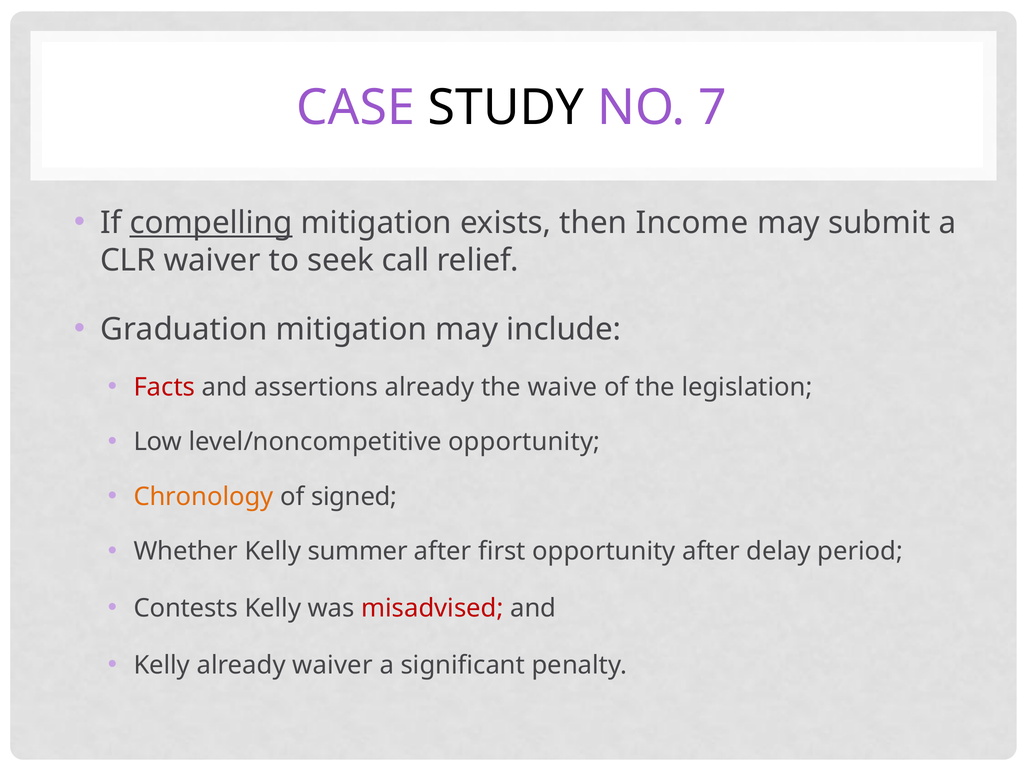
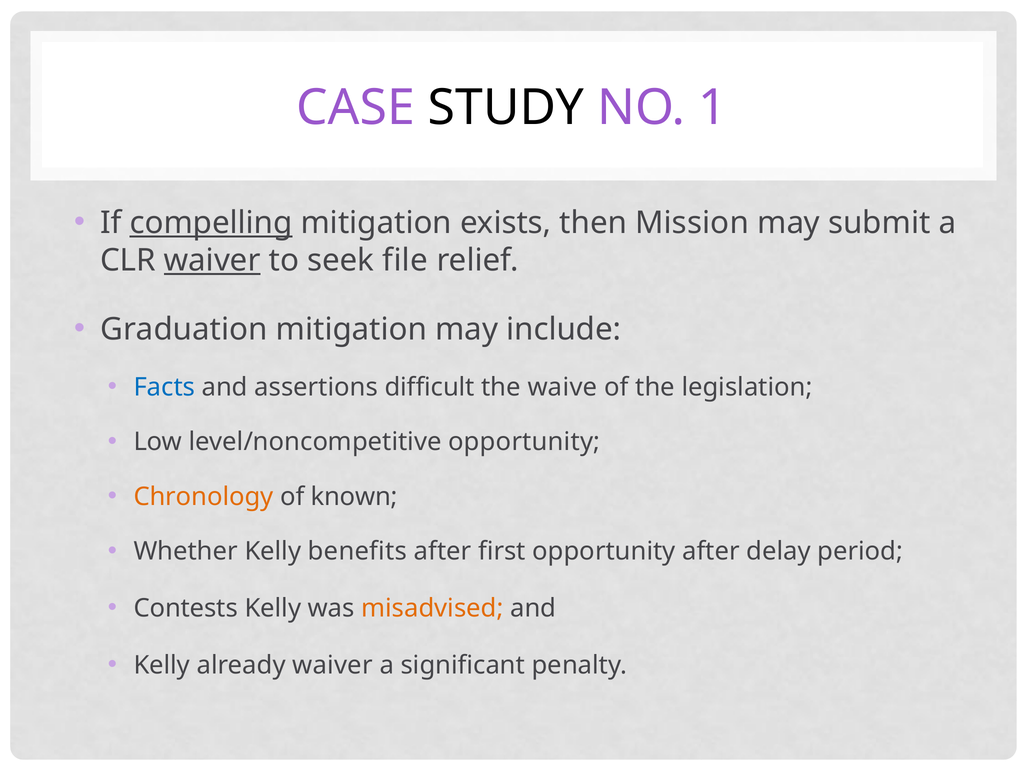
7: 7 -> 1 (713, 108)
Income: Income -> Mission (692, 223)
waiver underline: none -> present (212, 261)
call: call -> file (405, 261)
Facts colour: red -> blue (164, 387)
assertions already: already -> difficult (430, 387)
signed: signed -> known (354, 497)
summer: summer -> benefits (357, 552)
misadvised colour: red -> orange (432, 608)
